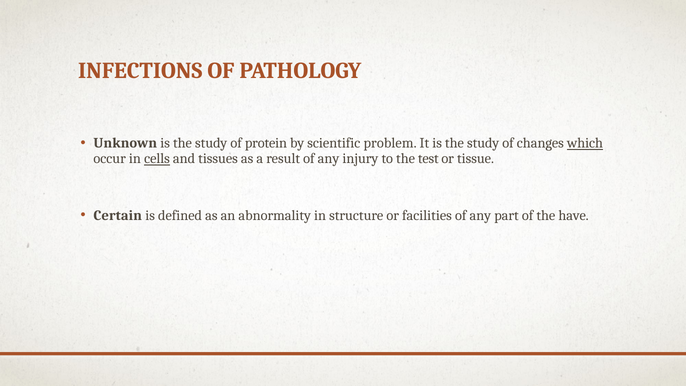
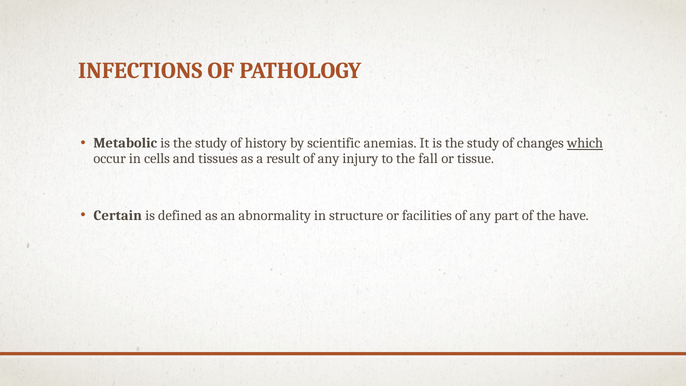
Unknown: Unknown -> Metabolic (125, 143)
protein: protein -> history (266, 143)
problem: problem -> anemias (390, 143)
cells underline: present -> none (157, 159)
test: test -> fall (428, 159)
